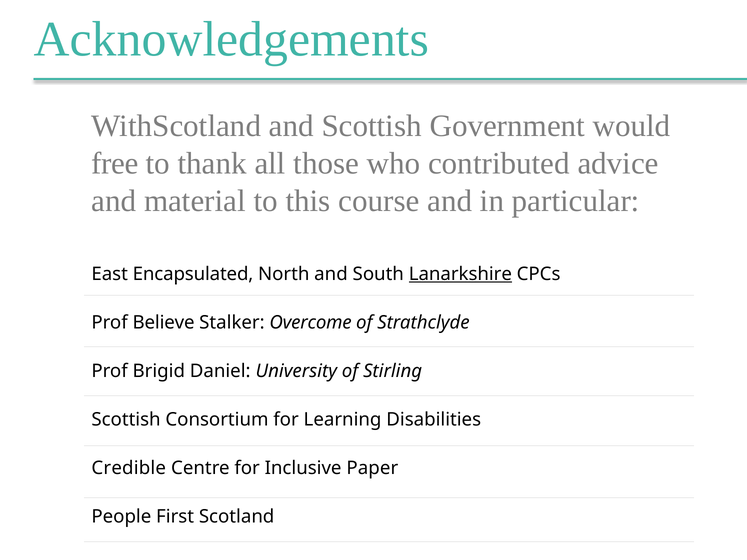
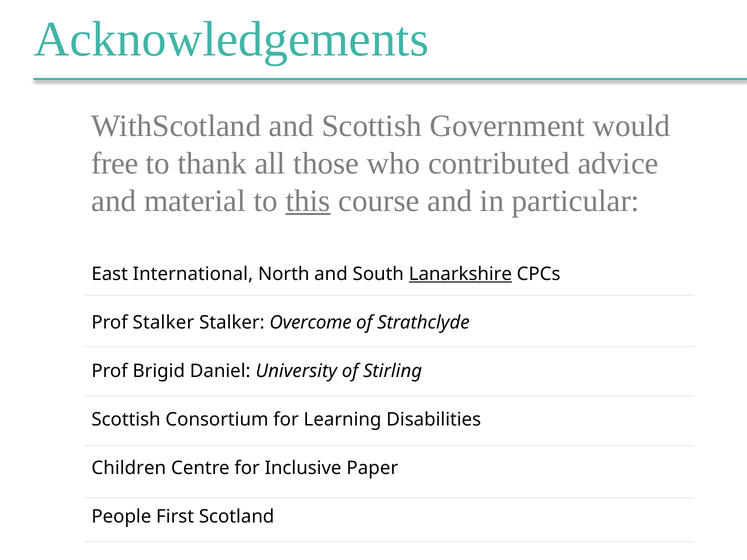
this underline: none -> present (308, 201)
Encapsulated: Encapsulated -> International (193, 274)
Prof Believe: Believe -> Stalker (163, 323)
Credible: Credible -> Children (129, 468)
